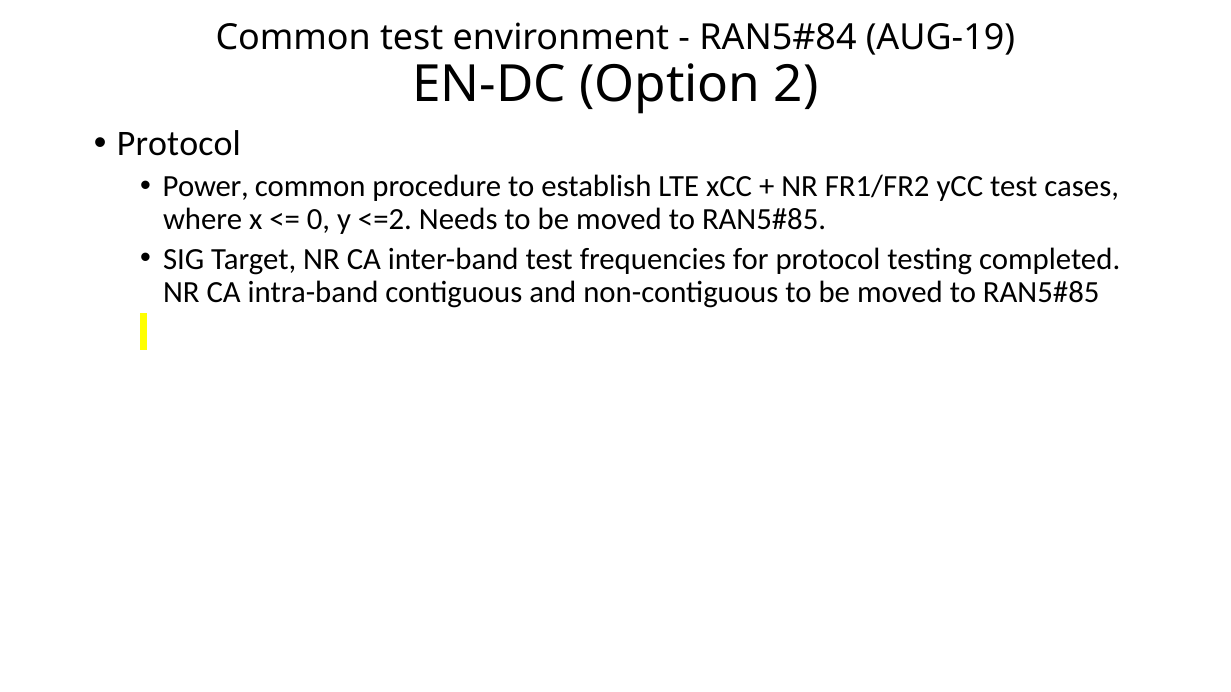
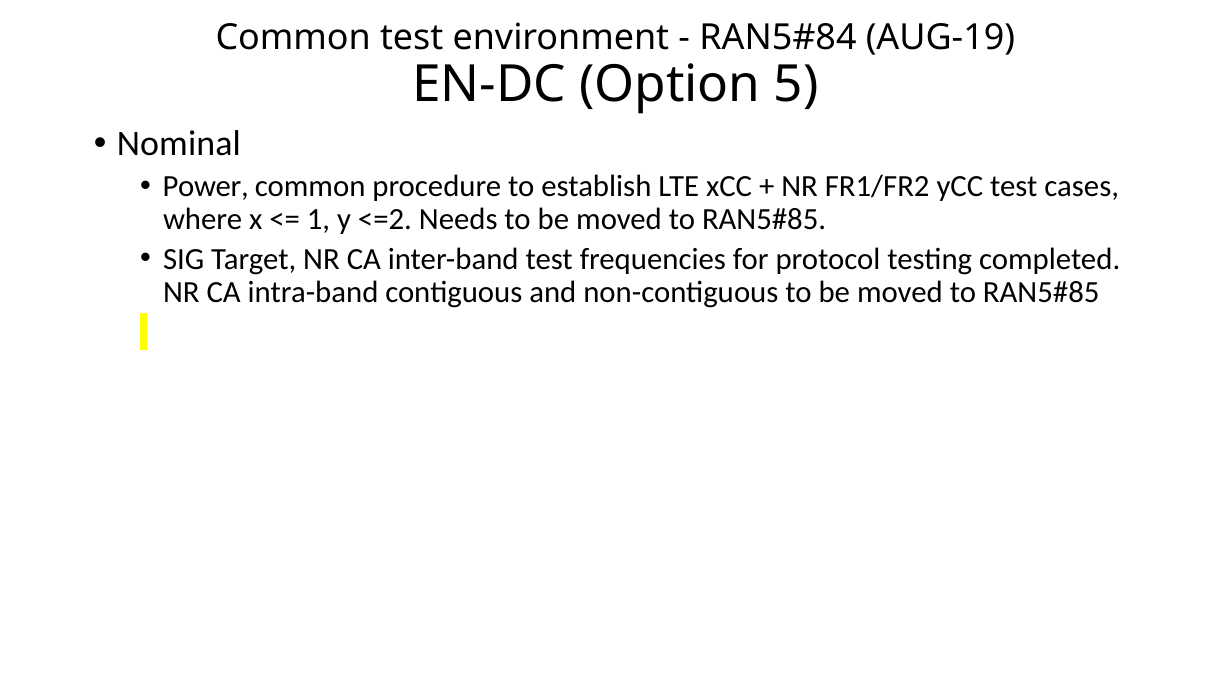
2: 2 -> 5 (796, 85)
Protocol: Protocol -> Nominal (179, 144)
0: 0 -> 1 (319, 220)
